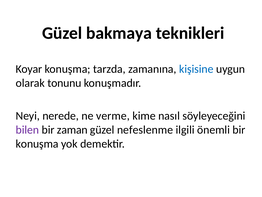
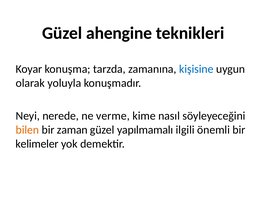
bakmaya: bakmaya -> ahengine (119, 33)
tonunu: tonunu -> yoluyla (64, 83)
bilen colour: purple -> orange (27, 130)
nefeslenme: nefeslenme -> yapılmamalı (145, 130)
konuşma: konuşma -> kelimeler (37, 143)
